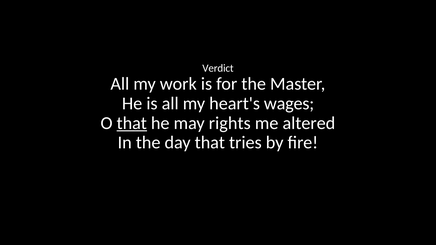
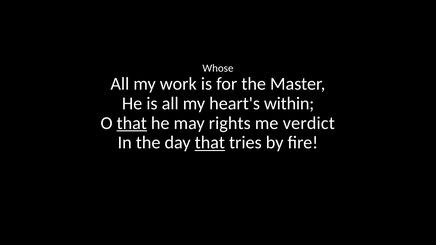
Verdict: Verdict -> Whose (218, 68)
wages: wages -> within (289, 104)
altered: altered -> verdict (309, 123)
that underline: none -> present (210, 143)
